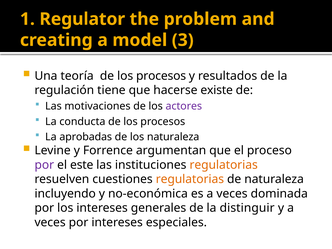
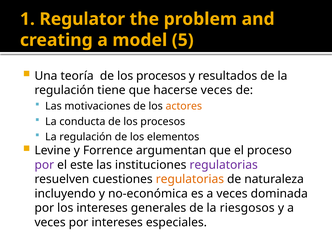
3: 3 -> 5 (183, 40)
hacerse existe: existe -> veces (217, 90)
actores colour: purple -> orange (184, 106)
aprobadas: aprobadas -> regulación (86, 137)
los naturaleza: naturaleza -> elementos (173, 137)
regulatorias colour: orange -> purple (224, 165)
distinguir: distinguir -> riesgosos (247, 208)
